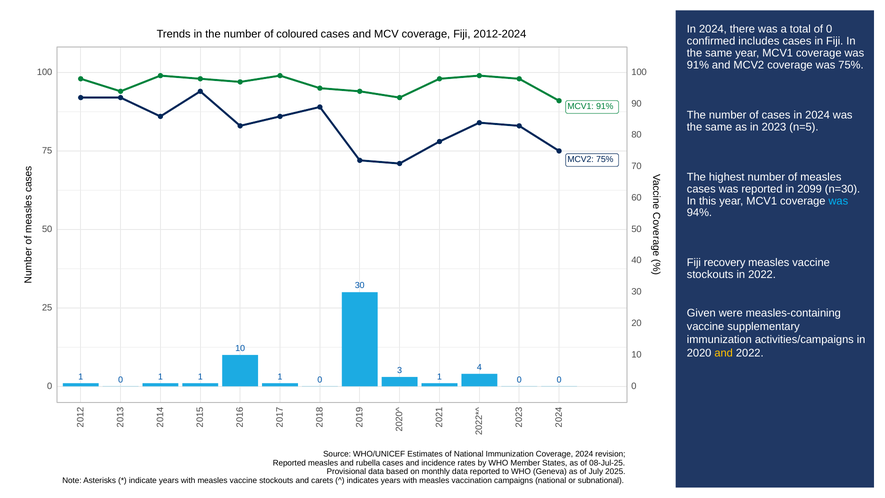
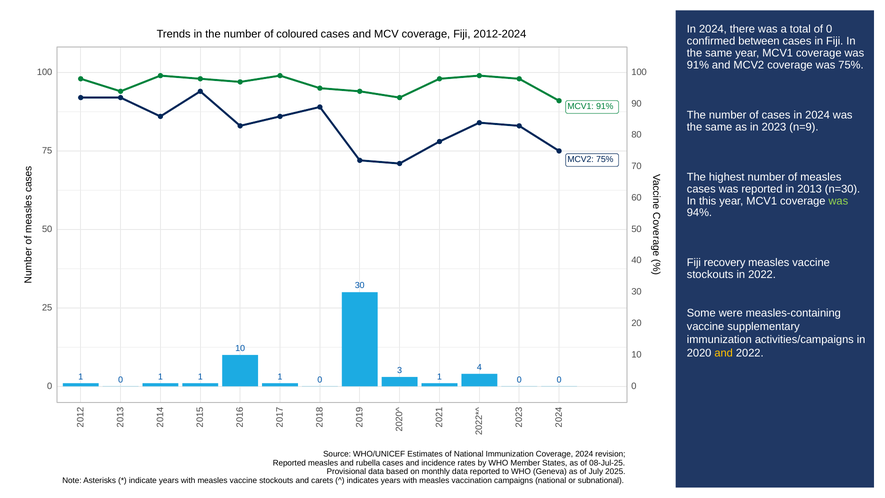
includes: includes -> between (759, 41)
n=5: n=5 -> n=9 (804, 127)
2099: 2099 -> 2013 (810, 189)
was colour: light blue -> light green (838, 201)
Given: Given -> Some (701, 313)
